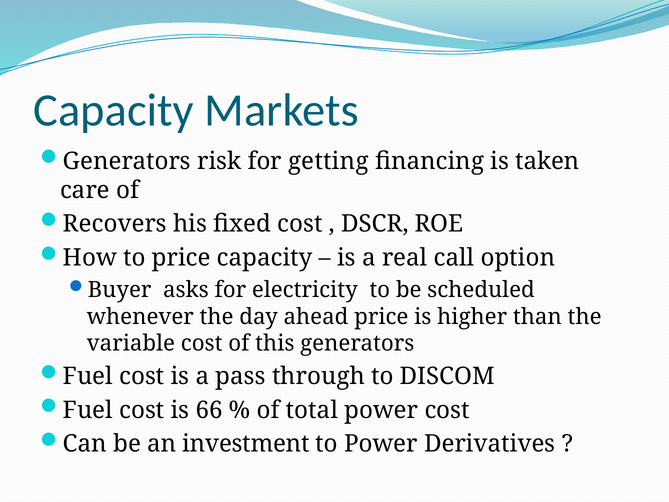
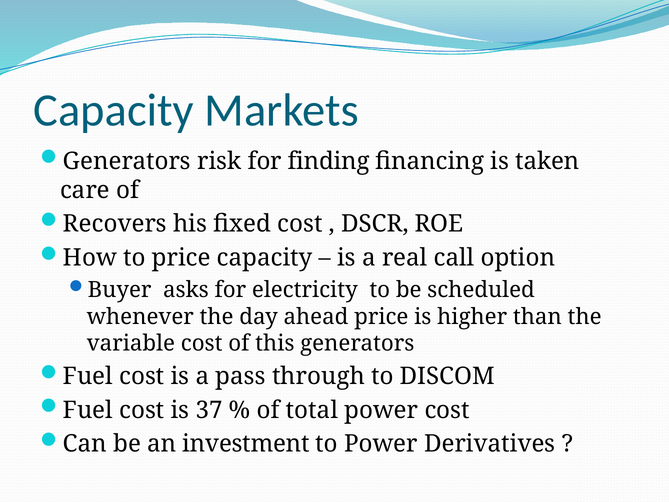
getting: getting -> finding (329, 161)
66: 66 -> 37 (209, 410)
